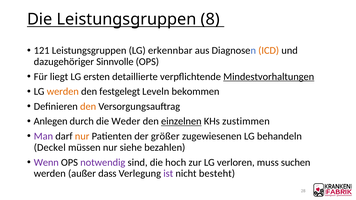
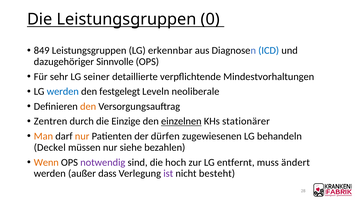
8: 8 -> 0 (210, 19)
121: 121 -> 849 (42, 51)
ICD colour: orange -> blue (269, 51)
liegt: liegt -> sehr (59, 77)
ersten: ersten -> seiner (97, 77)
Mindestvorhaltungen underline: present -> none (269, 77)
werden colour: orange -> blue (63, 92)
bekommen: bekommen -> neoliberale (195, 92)
Anlegen: Anlegen -> Zentren (51, 121)
Weder: Weder -> Einzige (126, 121)
zustimmen: zustimmen -> stationärer (246, 121)
Man colour: purple -> orange (43, 136)
größer: größer -> dürfen (165, 136)
Wenn colour: purple -> orange (46, 163)
verloren: verloren -> entfernt (236, 163)
suchen: suchen -> ändert (296, 163)
